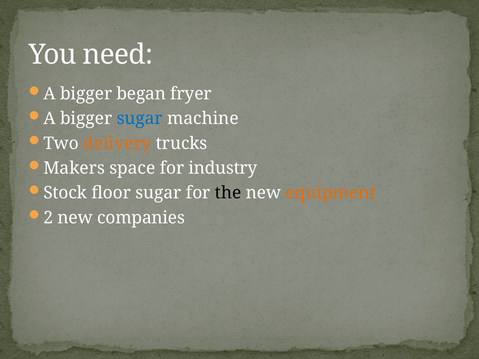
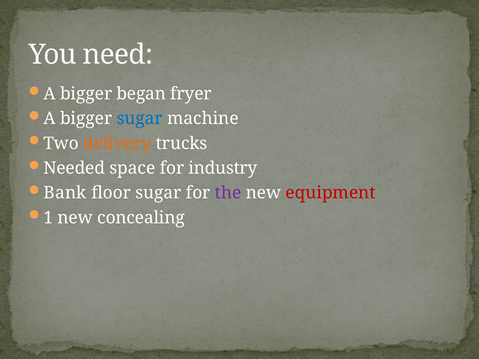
Makers: Makers -> Needed (74, 168)
Stock: Stock -> Bank (65, 193)
the colour: black -> purple (228, 193)
equipment colour: orange -> red (331, 193)
2: 2 -> 1 (48, 218)
companies: companies -> concealing (141, 218)
